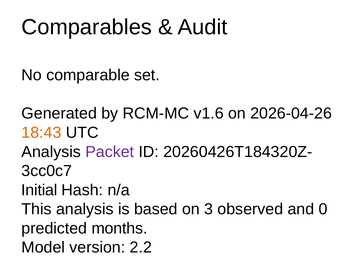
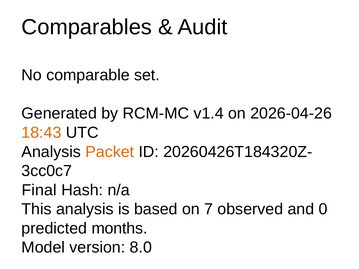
v1.6: v1.6 -> v1.4 (209, 114)
Packet colour: purple -> orange (110, 152)
Initial: Initial -> Final (39, 190)
3: 3 -> 7 (209, 209)
2.2: 2.2 -> 8.0 (141, 248)
